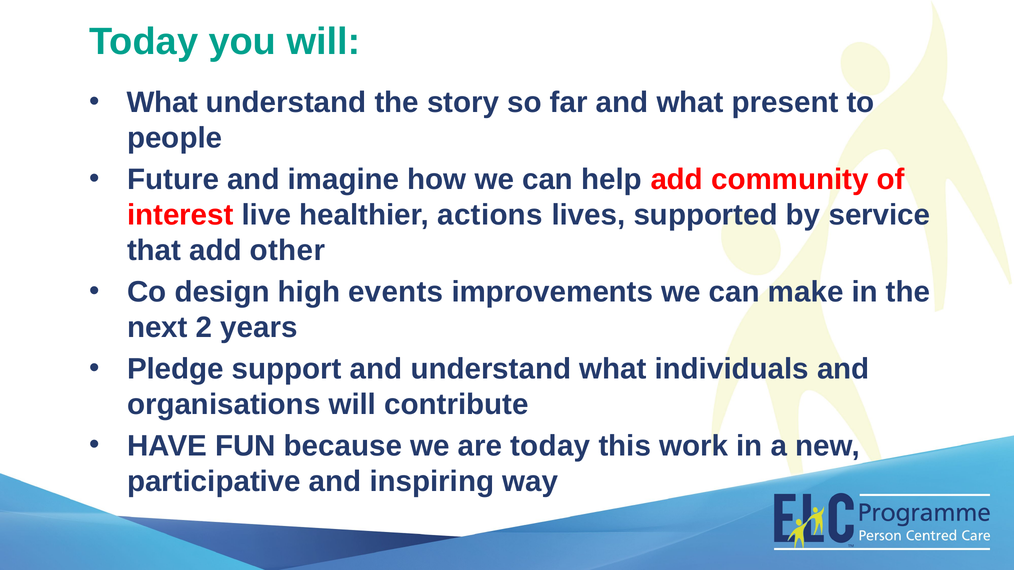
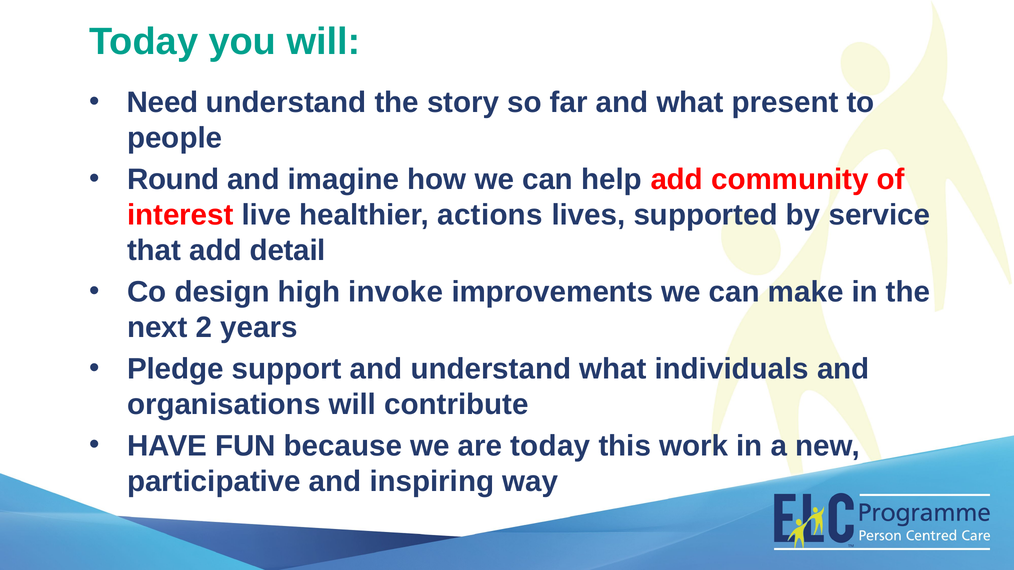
What: What -> Need (163, 103)
Future: Future -> Round (173, 180)
other: other -> detail (288, 251)
events: events -> invoke (396, 292)
